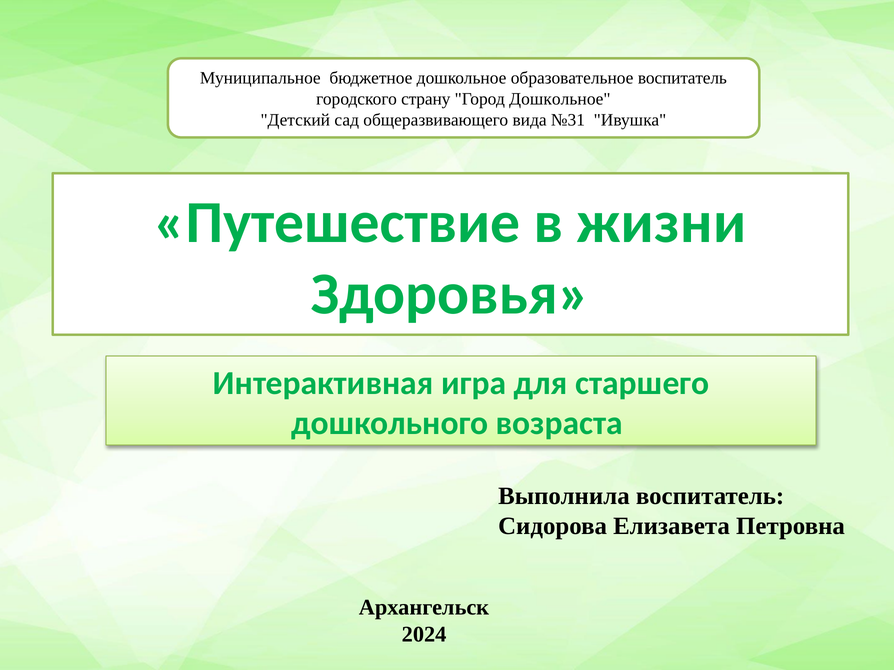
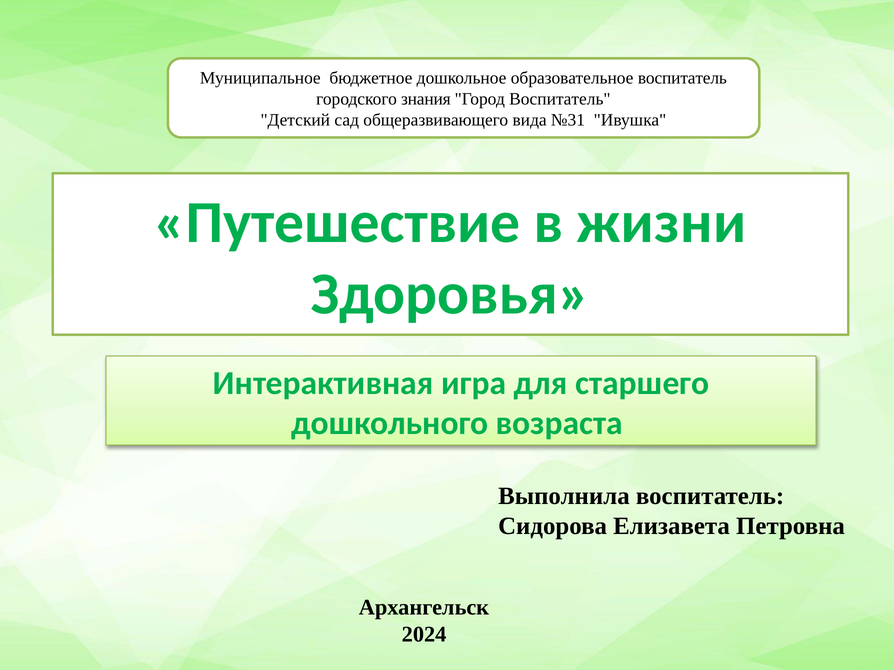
страну: страну -> знания (426, 99)
Город Дошкольное: Дошкольное -> Воспитатель (560, 99)
